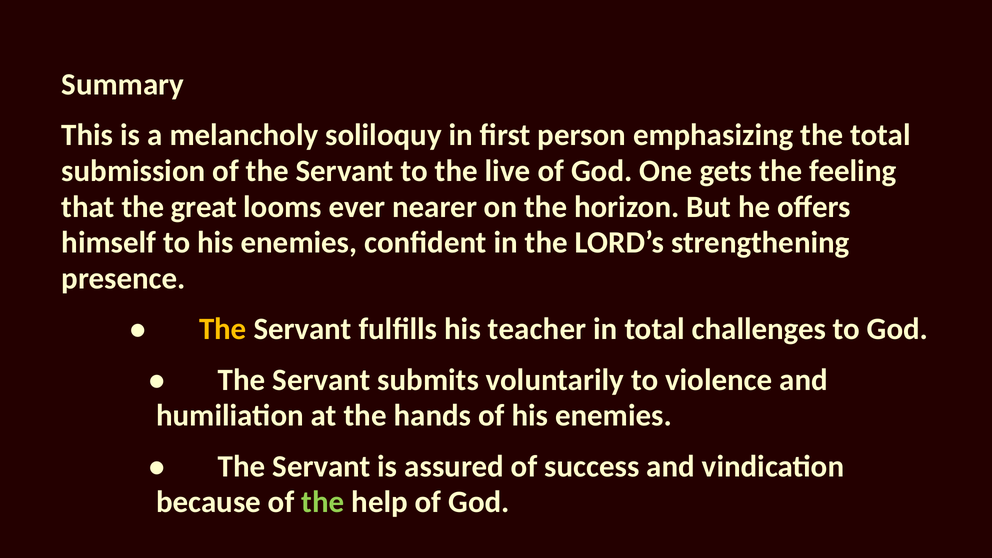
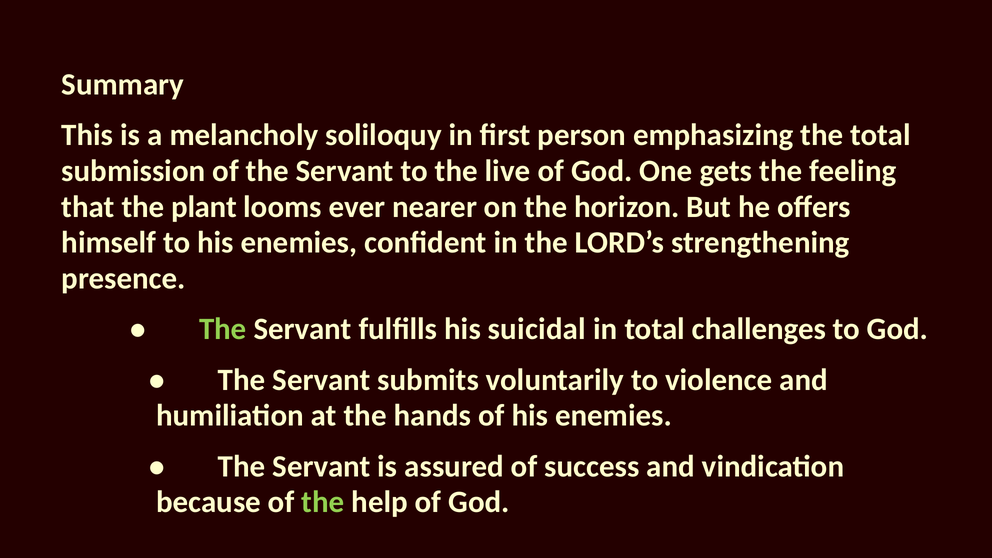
great: great -> plant (204, 207)
The colour: yellow -> light green (223, 329)
teacher: teacher -> suicidal (537, 329)
